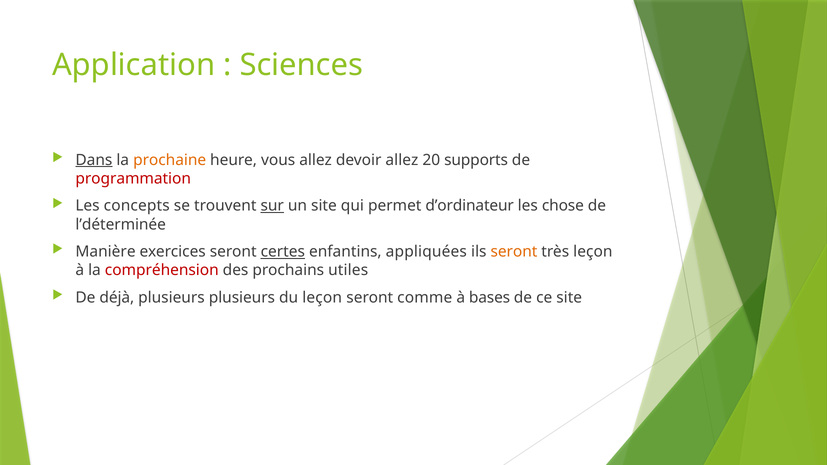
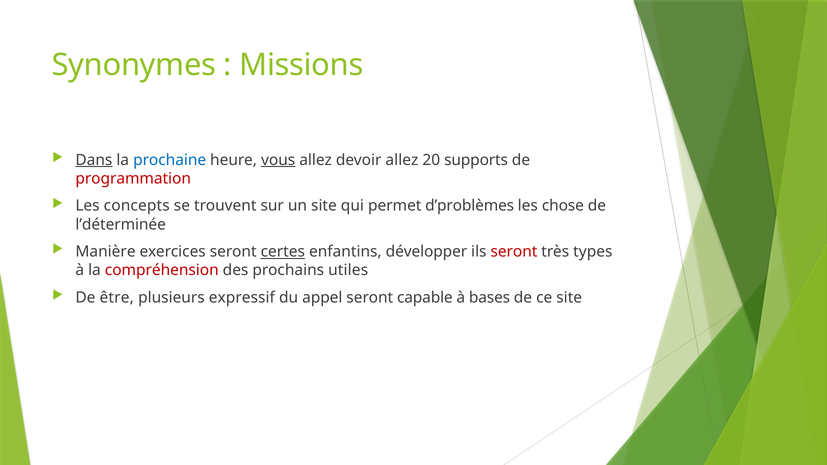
Application: Application -> Synonymes (134, 65)
Sciences: Sciences -> Missions (301, 65)
prochaine colour: orange -> blue (170, 160)
vous underline: none -> present (278, 160)
sur underline: present -> none (272, 206)
d’ordinateur: d’ordinateur -> d’problèmes (470, 206)
appliquées: appliquées -> développer (426, 252)
seront colour: orange -> red (514, 252)
très leçon: leçon -> types (593, 252)
déjà: déjà -> être (117, 298)
plusieurs plusieurs: plusieurs -> expressif (242, 298)
du leçon: leçon -> appel (322, 298)
comme: comme -> capable (425, 298)
